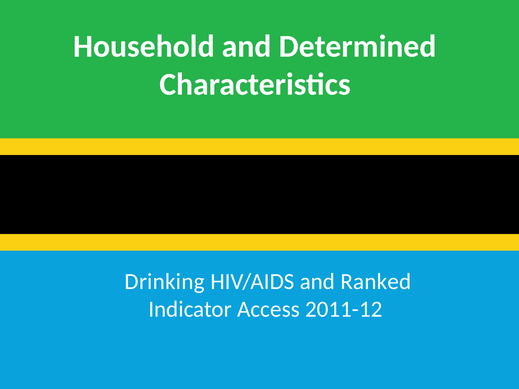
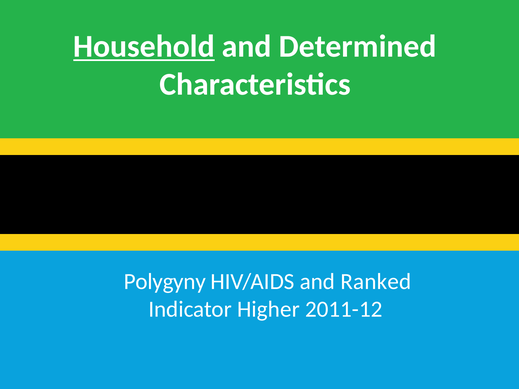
Household underline: none -> present (144, 47)
Drinking: Drinking -> Polygyny (165, 282)
Access: Access -> Higher (268, 310)
